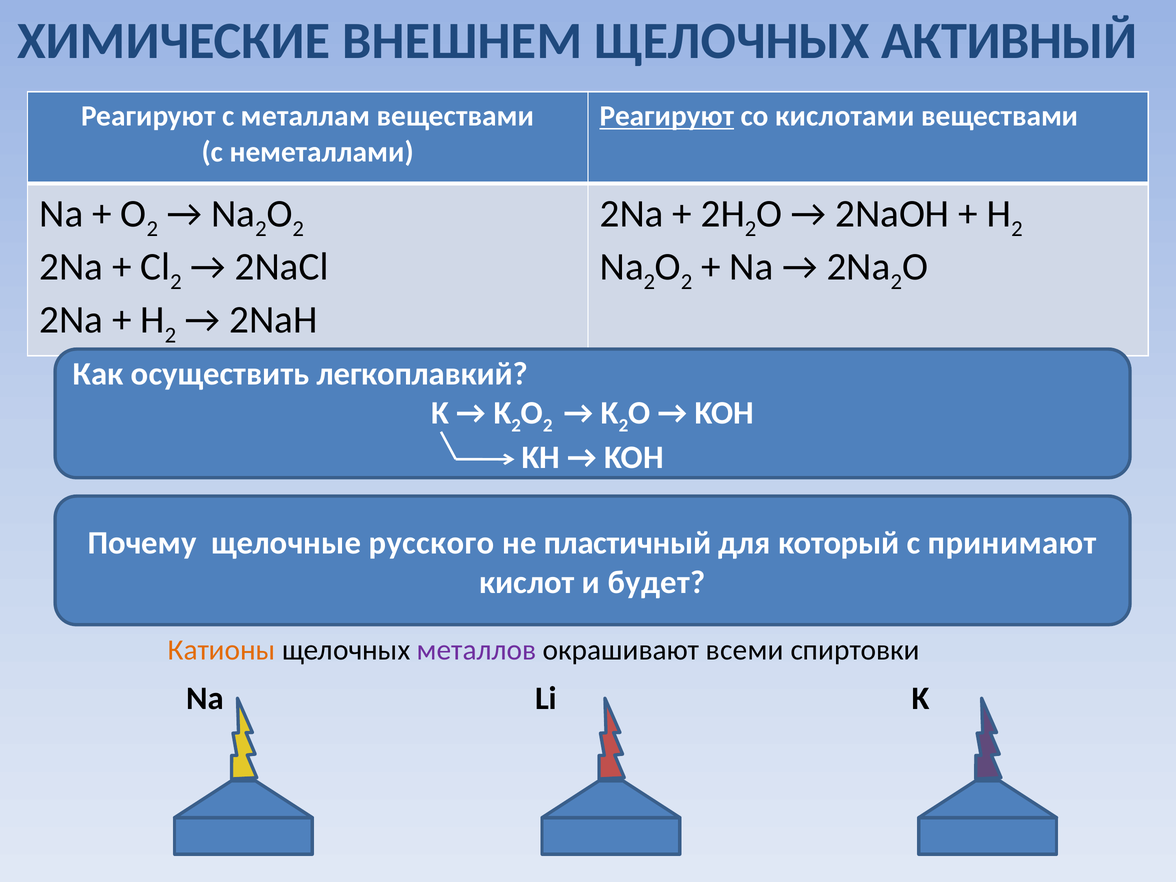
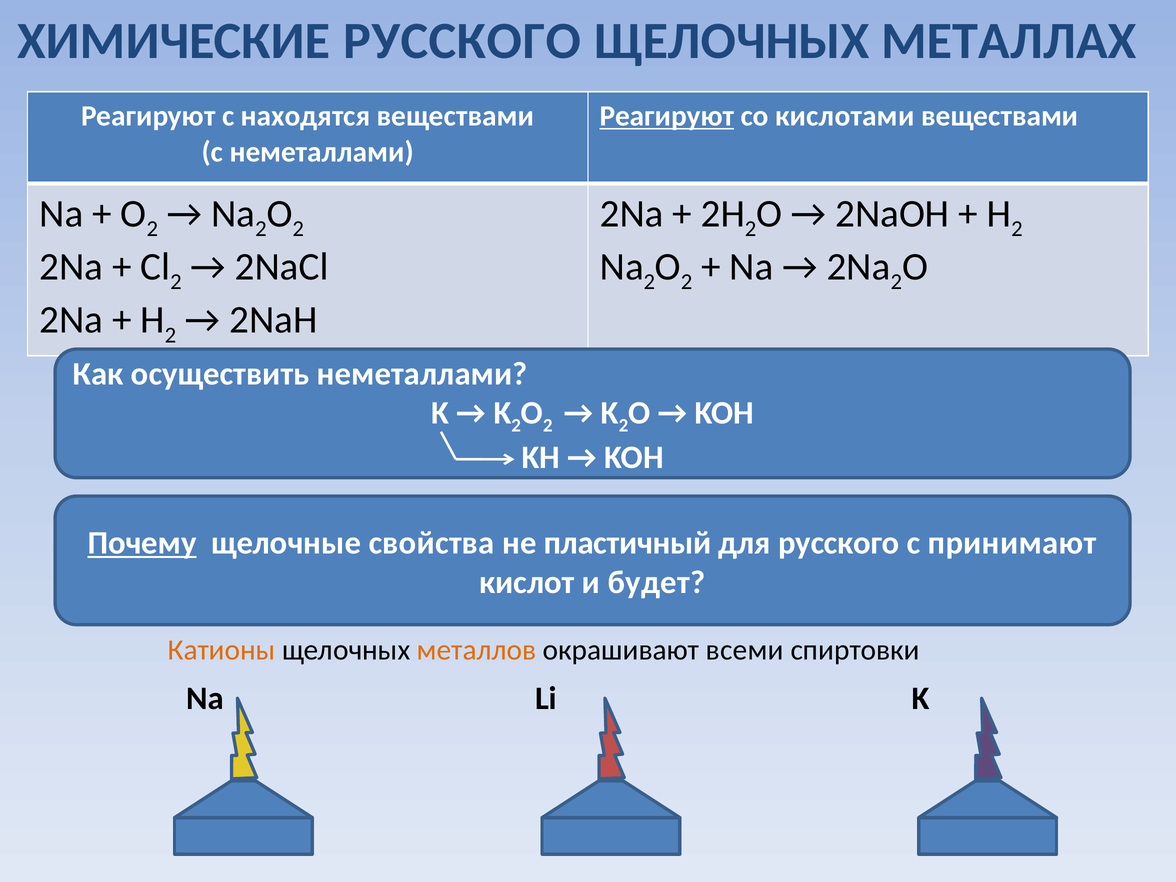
ХИМИЧЕСКИЕ ВНЕШНЕМ: ВНЕШНЕМ -> РУССКОГО (462, 41)
АКТИВНЫЙ: АКТИВНЫЙ -> МЕТАЛЛАХ (1009, 41)
металлам: металлам -> находятся (306, 116)
осуществить легкоплавкий: легкоплавкий -> неметаллами (422, 374)
Почему underline: none -> present (142, 543)
русского: русского -> свойства (432, 543)
для который: который -> русского (839, 543)
металлов colour: purple -> orange (477, 650)
